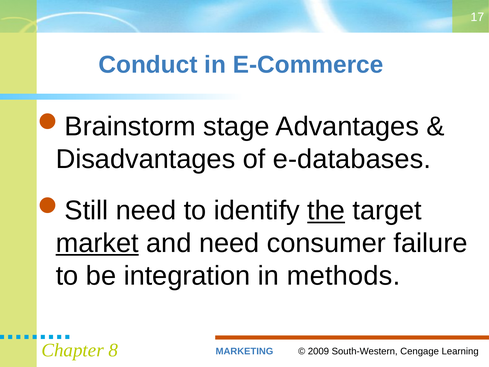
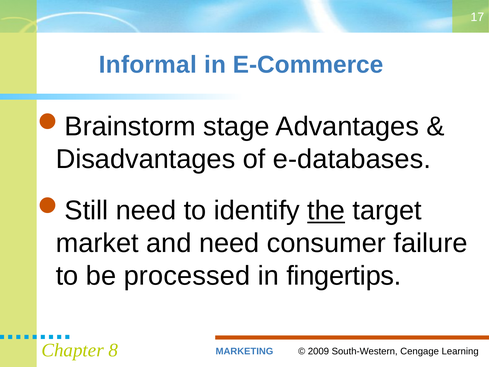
Conduct: Conduct -> Informal (148, 65)
market underline: present -> none (97, 243)
integration: integration -> processed (187, 276)
methods: methods -> fingertips (344, 276)
